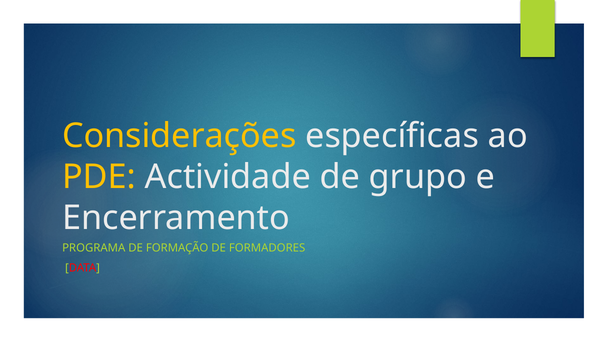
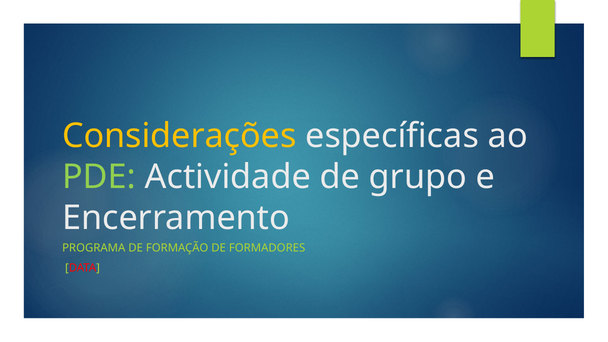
PDE colour: yellow -> light green (99, 177)
